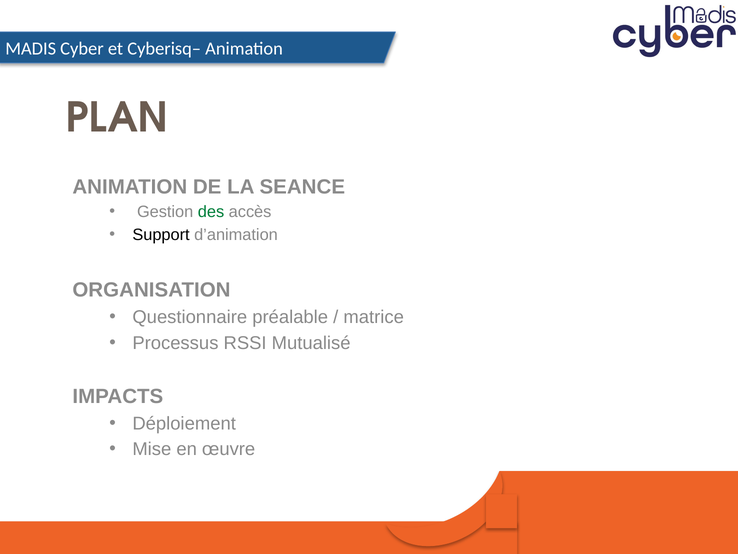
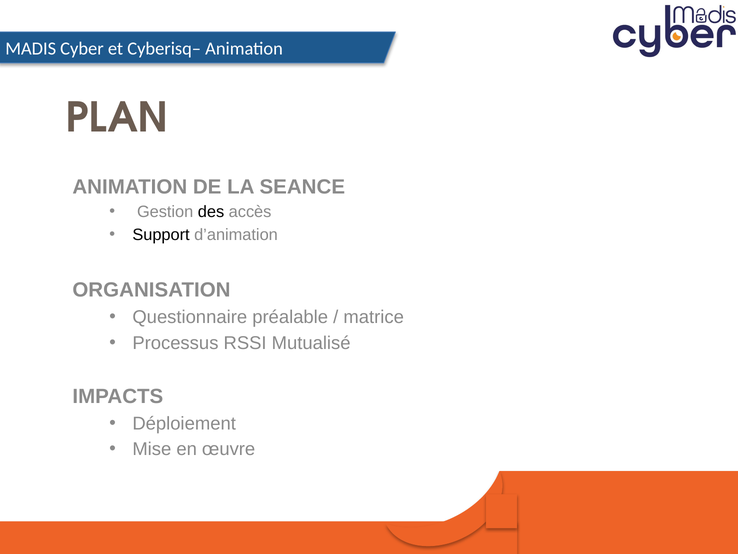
des colour: green -> black (211, 212)
